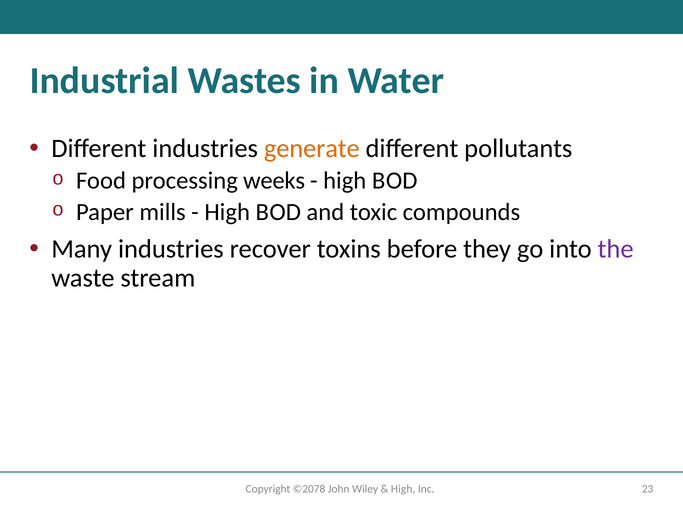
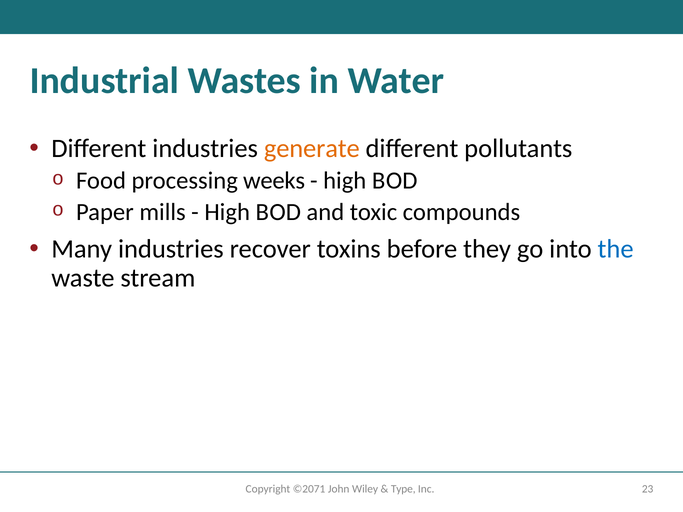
the colour: purple -> blue (616, 249)
©2078: ©2078 -> ©2071 (309, 489)
High: High -> Type (403, 489)
